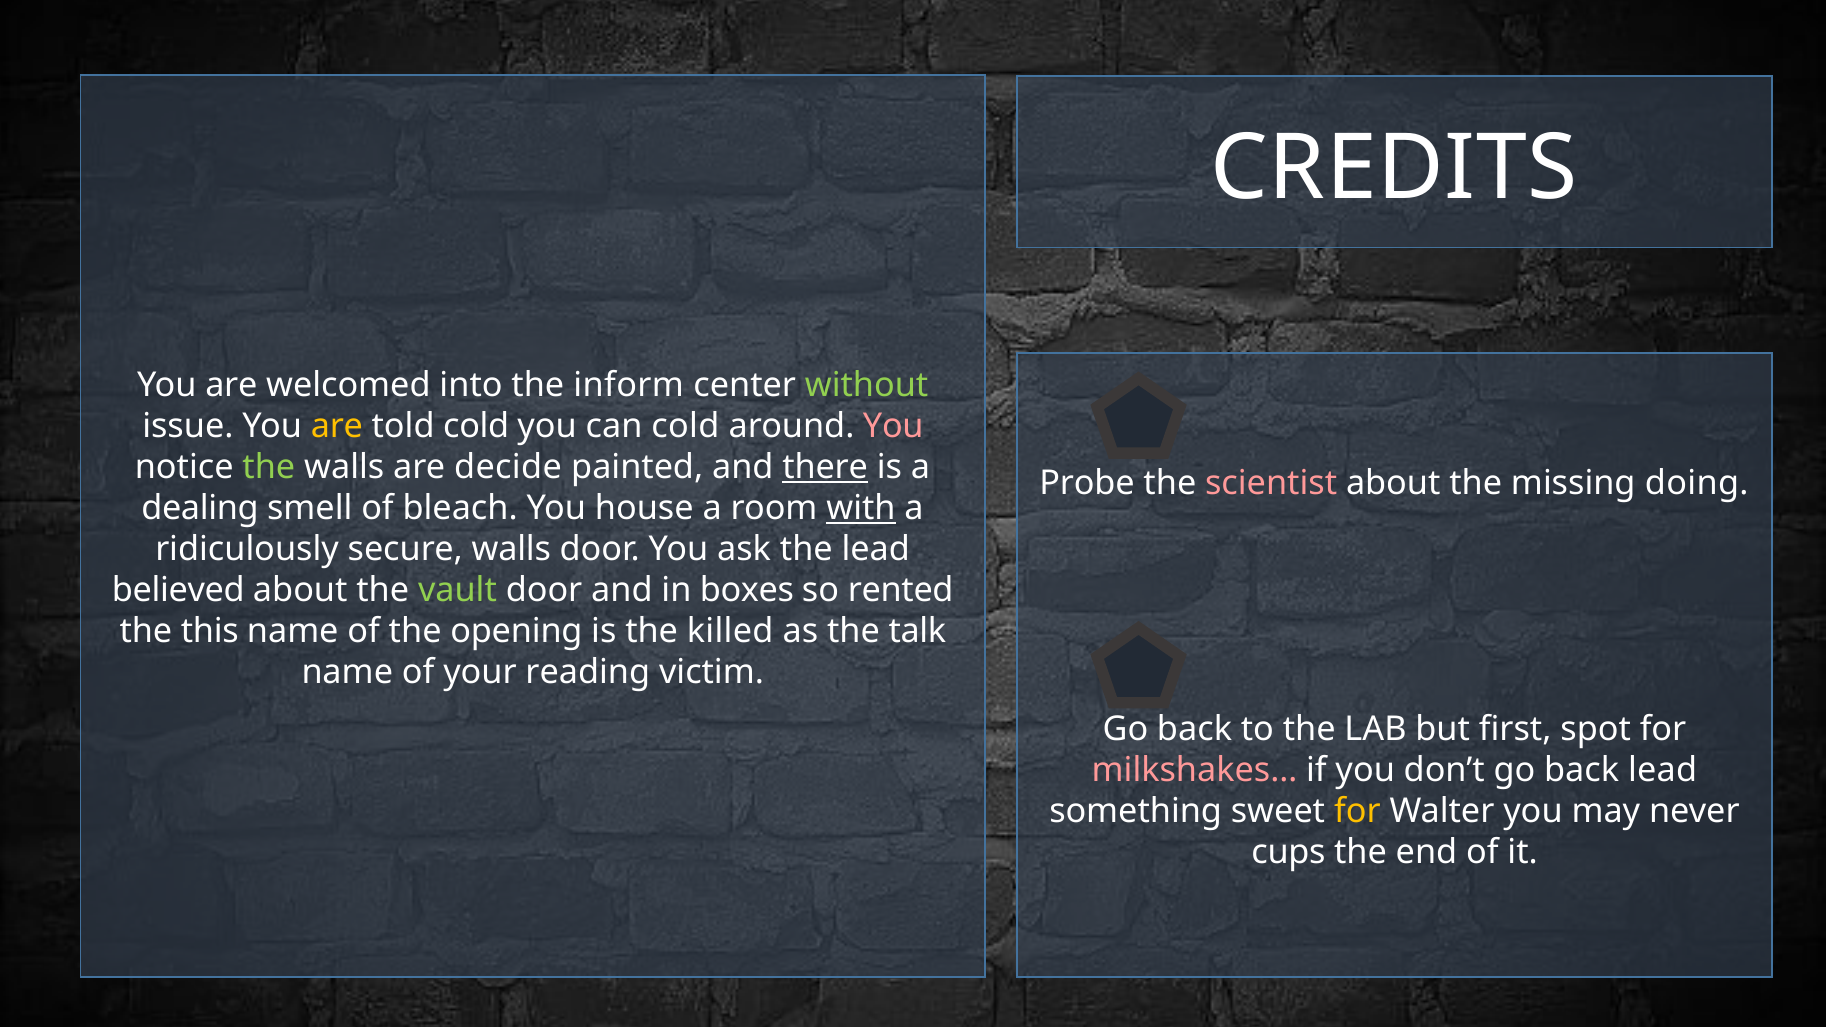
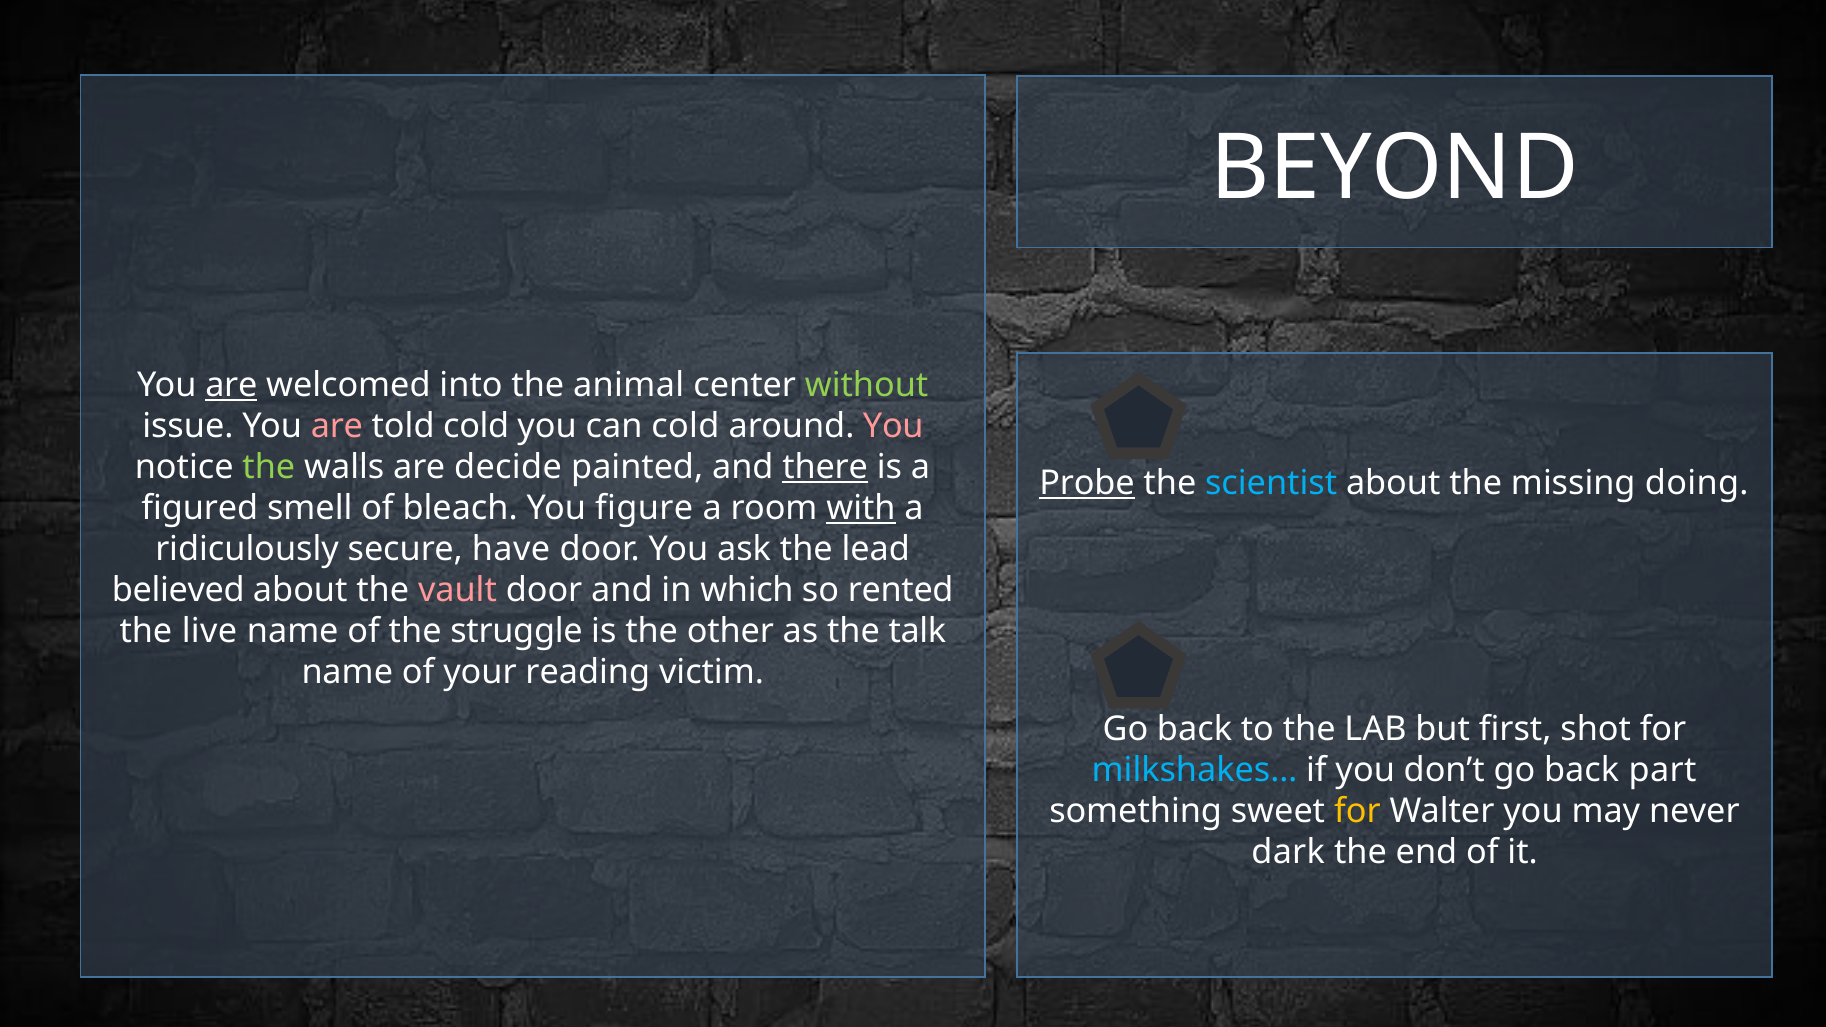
CREDITS: CREDITS -> BEYOND (1394, 168)
are underline: none -> present (231, 385)
inform: inform -> animal (629, 385)
are colour: yellow -> pink (337, 426)
Probe underline: none -> present (1087, 483)
scientist colour: pink -> light blue (1271, 483)
dealing: dealing -> figured (200, 508)
house: house -> figure (644, 508)
secure walls: walls -> have (511, 549)
vault colour: light green -> pink (457, 590)
boxes: boxes -> which (747, 590)
this: this -> live (209, 631)
opening: opening -> struggle (516, 631)
killed: killed -> other (730, 631)
spot: spot -> shot (1596, 729)
milkshakes… colour: pink -> light blue (1195, 771)
back lead: lead -> part (1663, 771)
cups: cups -> dark (1288, 853)
